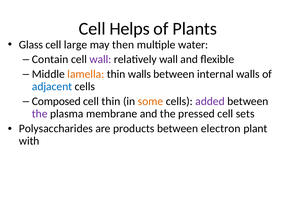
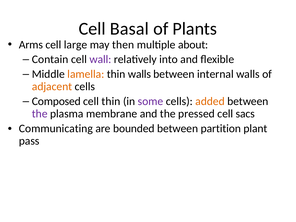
Helps: Helps -> Basal (129, 29)
Glass: Glass -> Arms (31, 45)
water: water -> about (193, 45)
relatively wall: wall -> into (169, 59)
adjacent colour: blue -> orange (52, 87)
some colour: orange -> purple (151, 101)
added colour: purple -> orange (210, 101)
sets: sets -> sacs (245, 114)
Polysaccharides: Polysaccharides -> Communicating (56, 128)
products: products -> bounded (134, 128)
electron: electron -> partition (221, 128)
with: with -> pass (29, 141)
